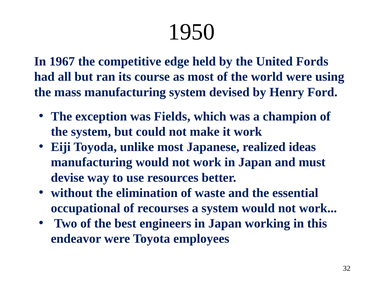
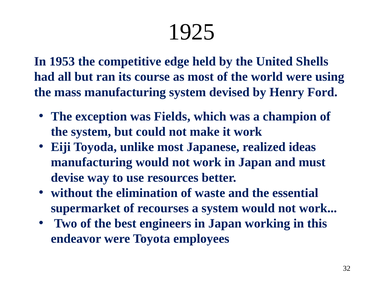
1950: 1950 -> 1925 (191, 32)
1967: 1967 -> 1953 (62, 62)
Fords: Fords -> Shells (312, 62)
occupational: occupational -> supermarket (86, 208)
